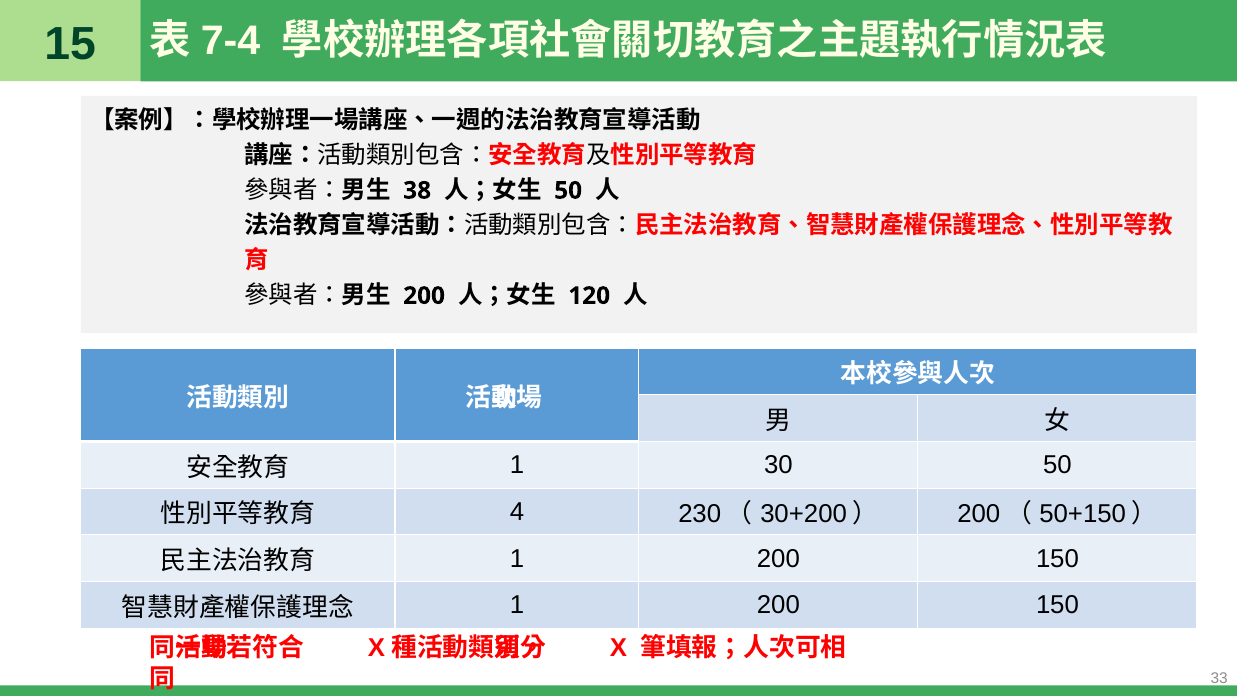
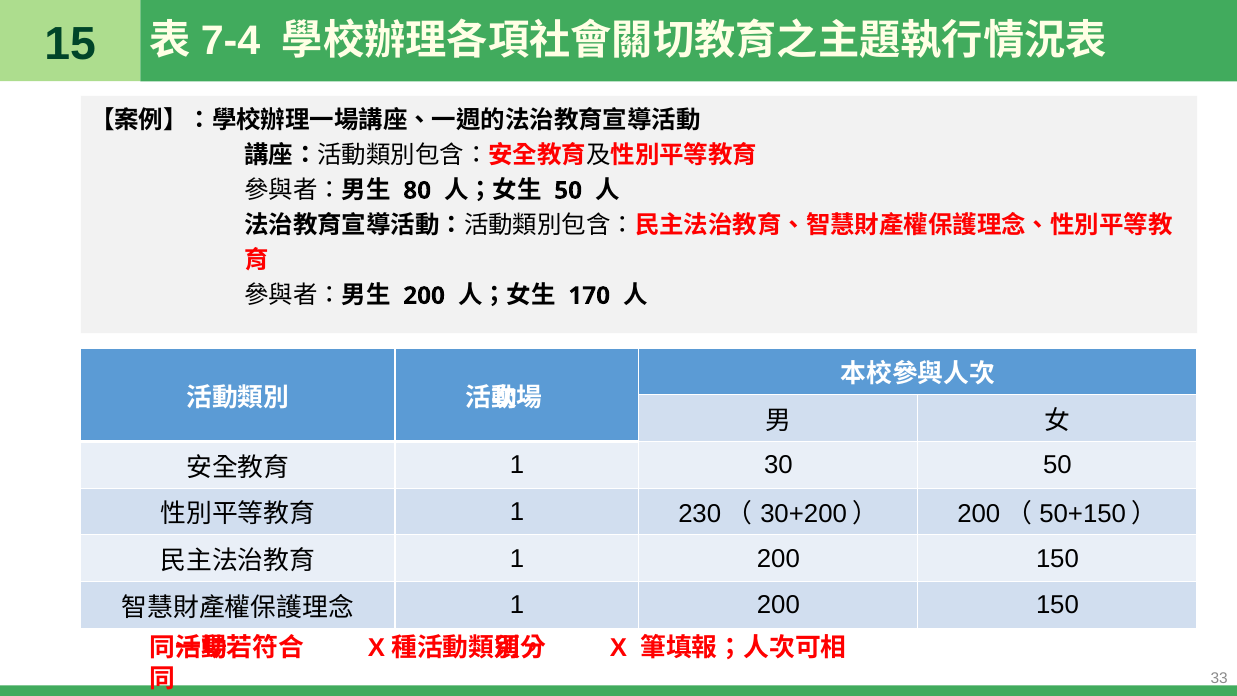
38: 38 -> 80 (417, 191)
120: 120 -> 170 (589, 296)
4: 4 -> 1 (517, 512)
